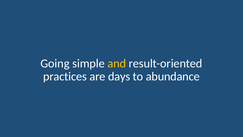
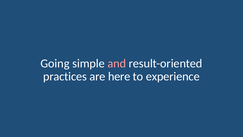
and colour: yellow -> pink (117, 63)
days: days -> here (119, 76)
abundance: abundance -> experience (173, 76)
